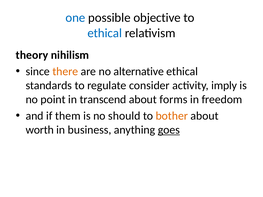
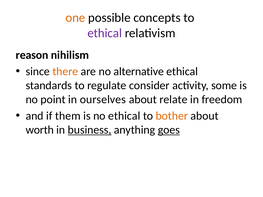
one colour: blue -> orange (75, 18)
objective: objective -> concepts (157, 18)
ethical colour: blue -> purple (105, 33)
theory: theory -> reason (32, 55)
imply: imply -> some (224, 86)
transcend: transcend -> ourselves (103, 100)
forms: forms -> relate (173, 100)
no should: should -> ethical (124, 116)
business underline: none -> present (90, 130)
